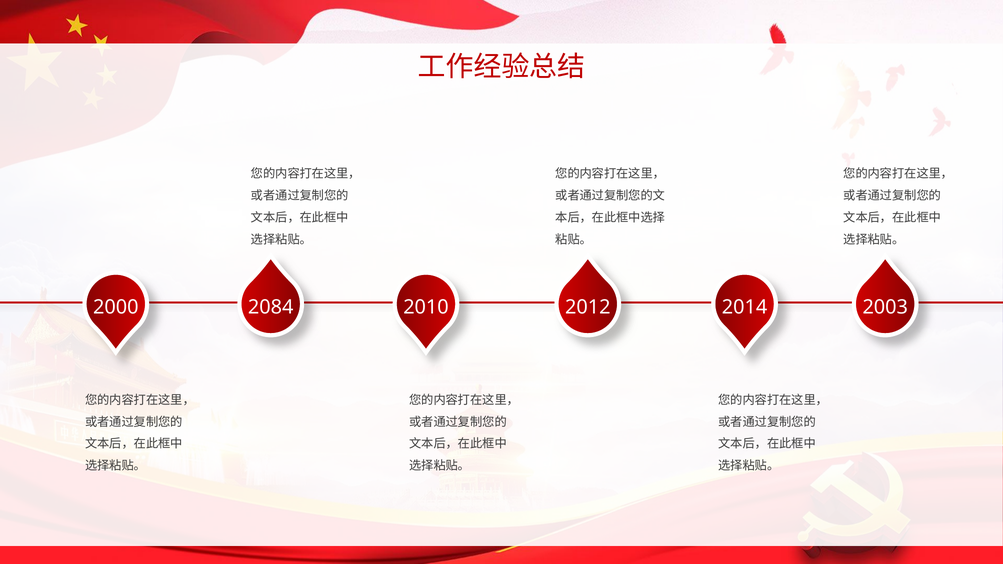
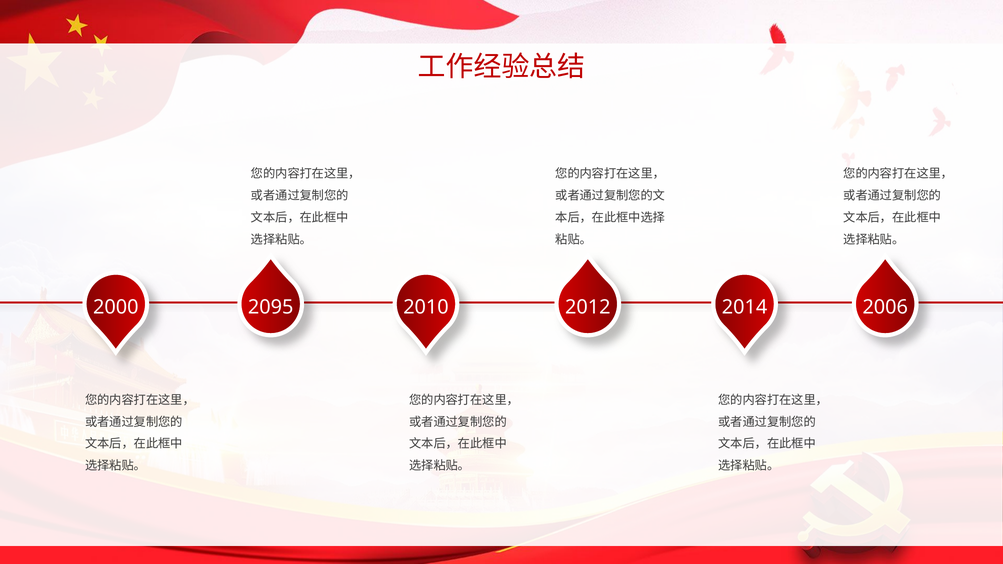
2084: 2084 -> 2095 (271, 307)
2003: 2003 -> 2006 (885, 307)
